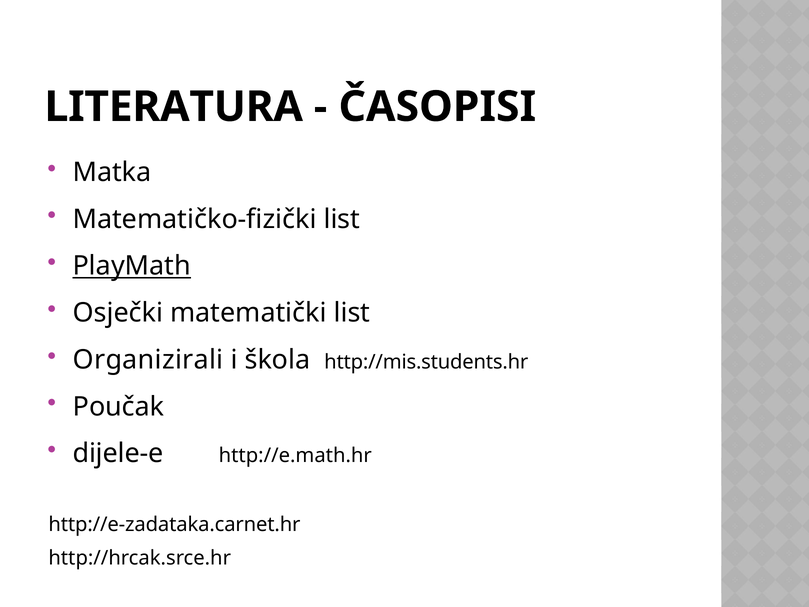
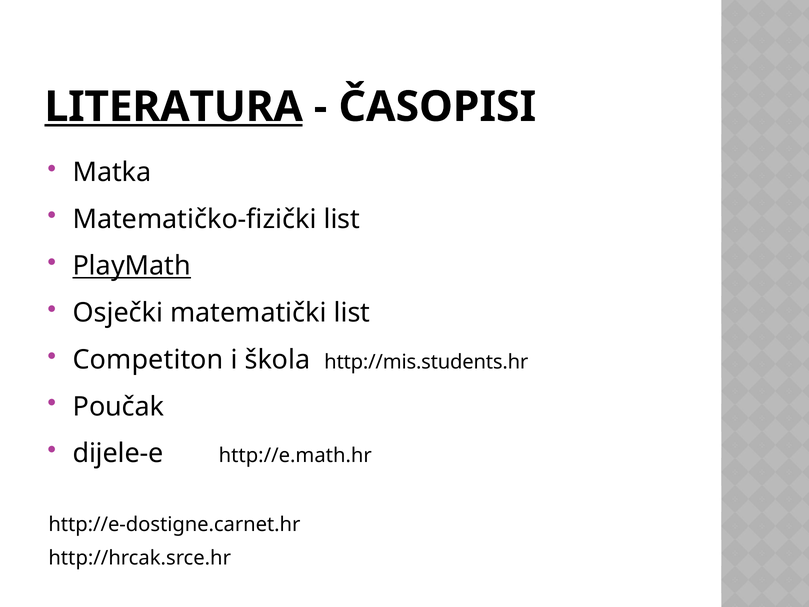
LITERATURA underline: none -> present (174, 107)
Organizirali: Organizirali -> Competiton (148, 360)
http://e-zadataka.carnet.hr: http://e-zadataka.carnet.hr -> http://e-dostigne.carnet.hr (174, 524)
